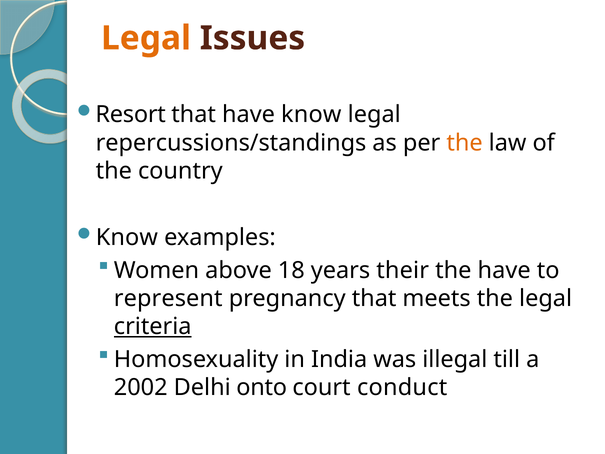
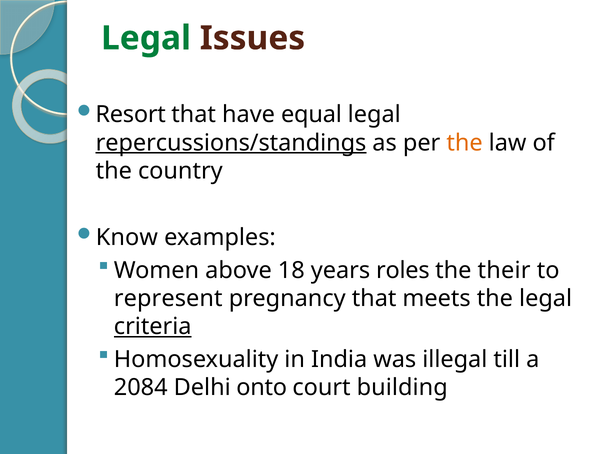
Legal colour: orange -> green (146, 38)
have know: know -> equal (311, 114)
repercussions/standings underline: none -> present (231, 143)
their: their -> roles (403, 270)
the have: have -> their (504, 270)
2002: 2002 -> 2084 (141, 387)
conduct: conduct -> building (402, 387)
